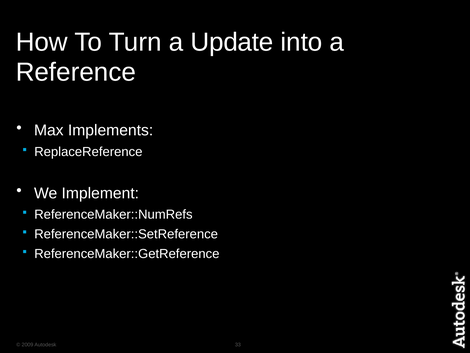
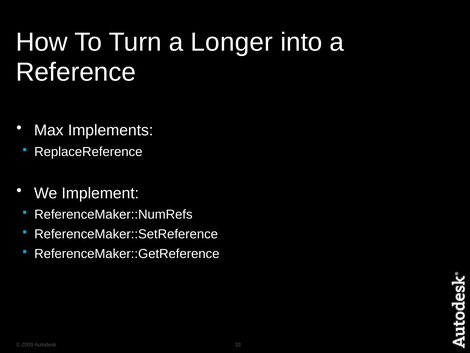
Update: Update -> Longer (232, 42)
